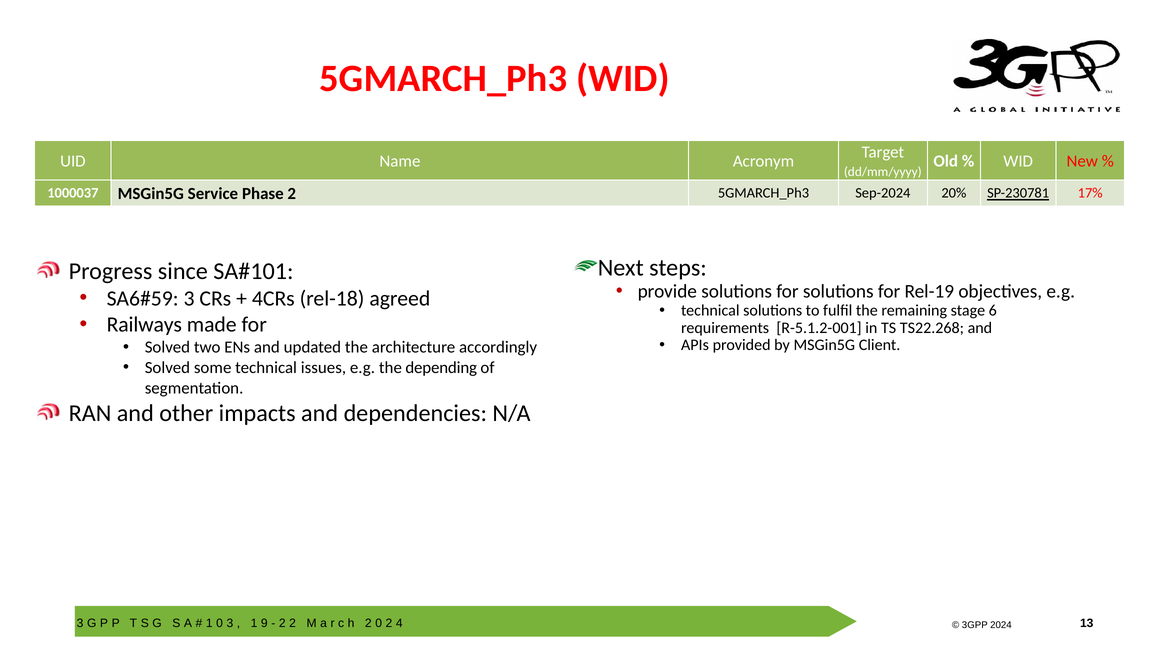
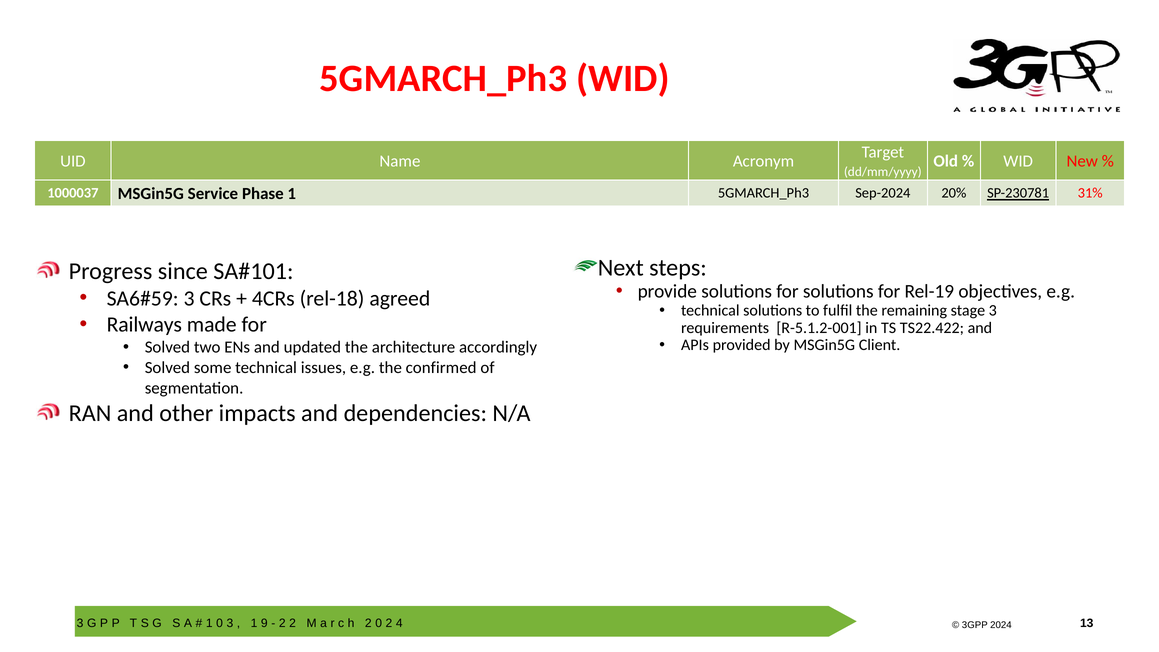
Phase 2: 2 -> 1 (292, 193)
17%: 17% -> 31% (1090, 193)
stage 6: 6 -> 3 (993, 310)
TS22.268: TS22.268 -> TS22.422 (932, 328)
depending: depending -> confirmed (441, 368)
